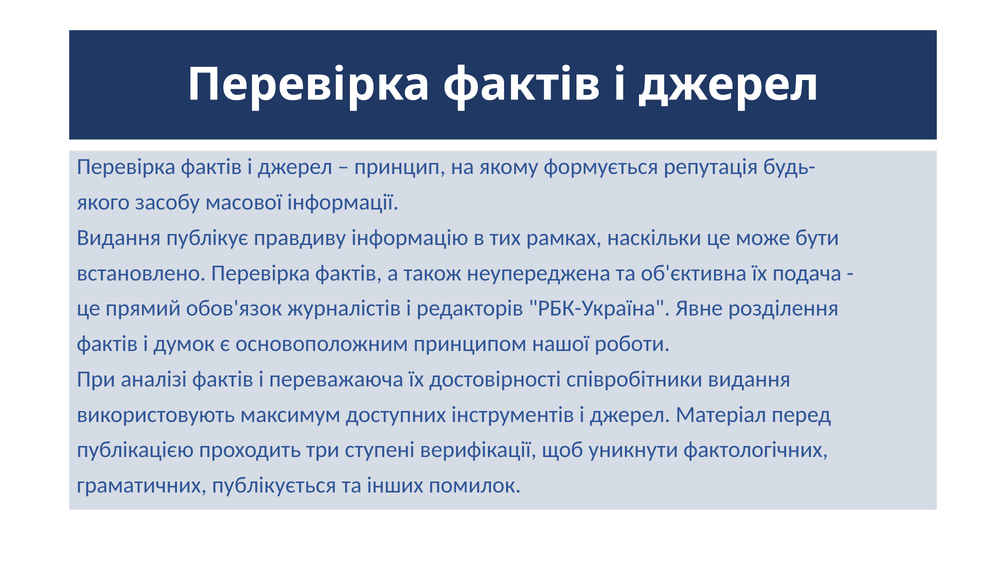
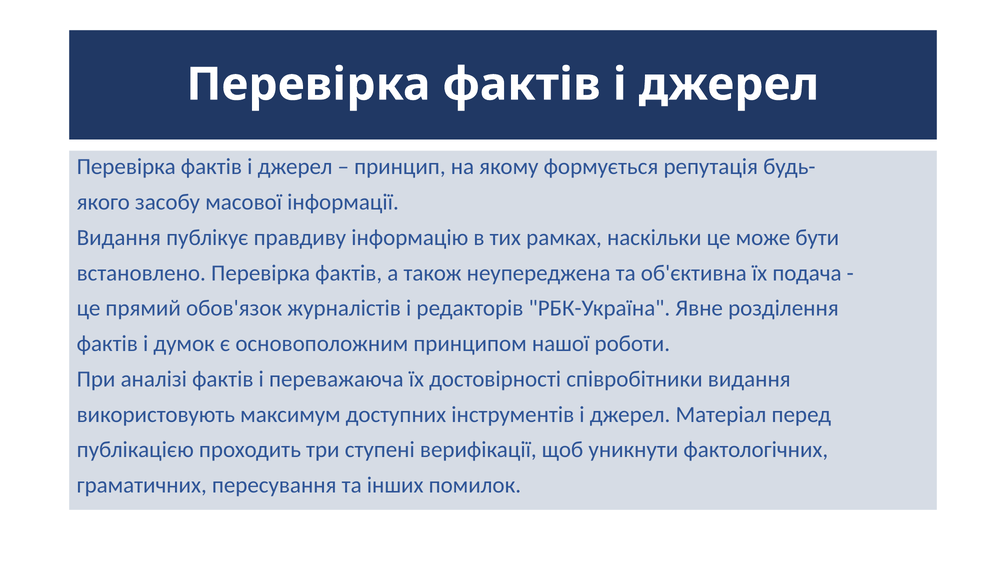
публікується: публікується -> пересування (274, 485)
